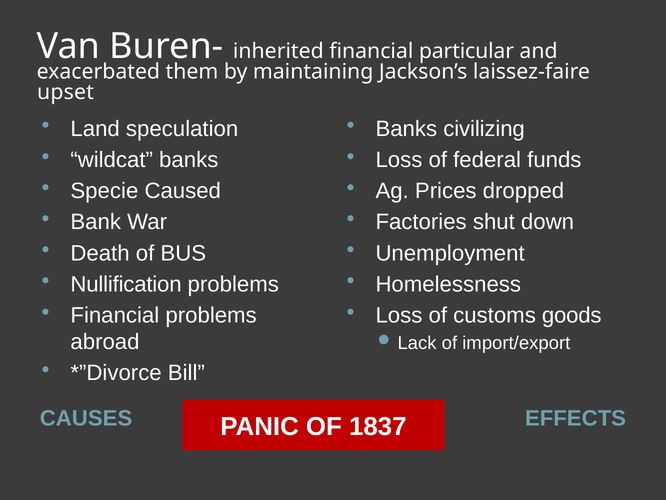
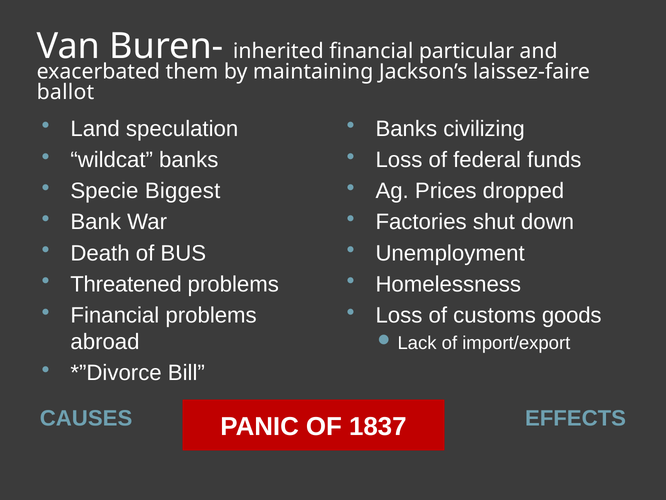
upset: upset -> ballot (65, 92)
Caused: Caused -> Biggest (183, 191)
Nullification: Nullification -> Threatened (126, 284)
